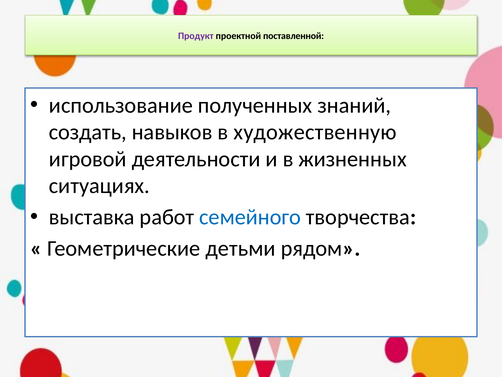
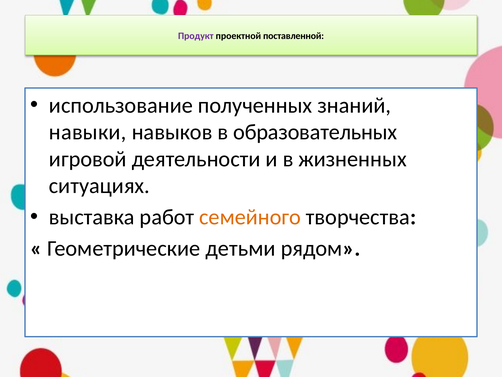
создать: создать -> навыки (88, 132)
художественную: художественную -> образовательных (315, 132)
семейного colour: blue -> orange (250, 217)
